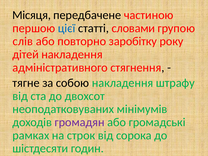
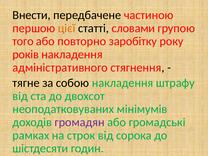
Місяця: Місяця -> Внести (32, 15)
цієї colour: blue -> orange (67, 28)
слів: слів -> того (23, 41)
дітей: дітей -> років (26, 54)
